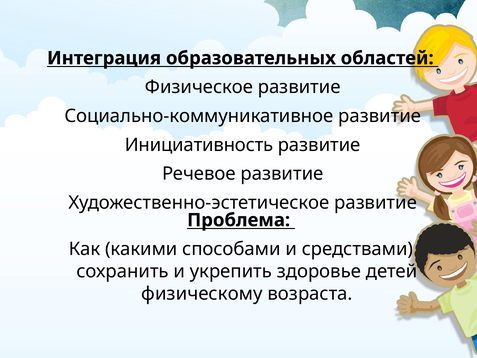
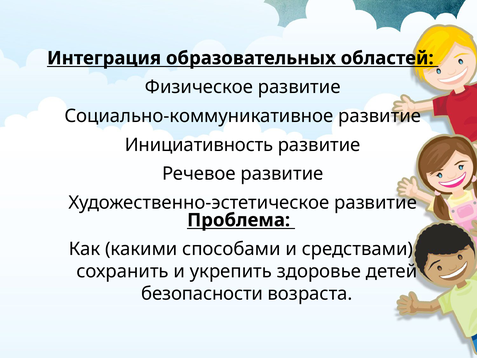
физическому: физическому -> безопасности (202, 293)
